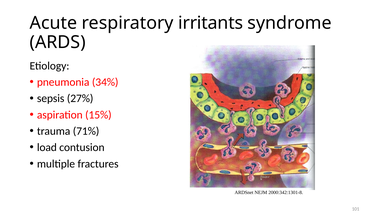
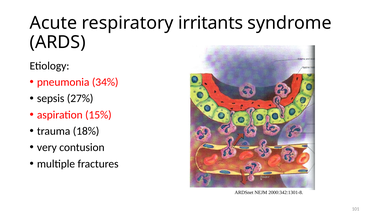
71%: 71% -> 18% (86, 131)
load: load -> very (47, 147)
